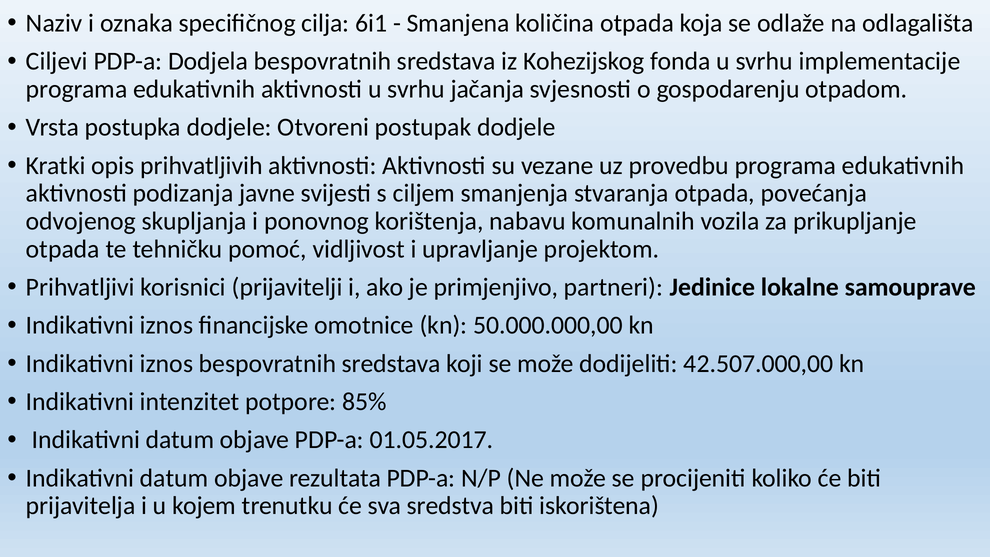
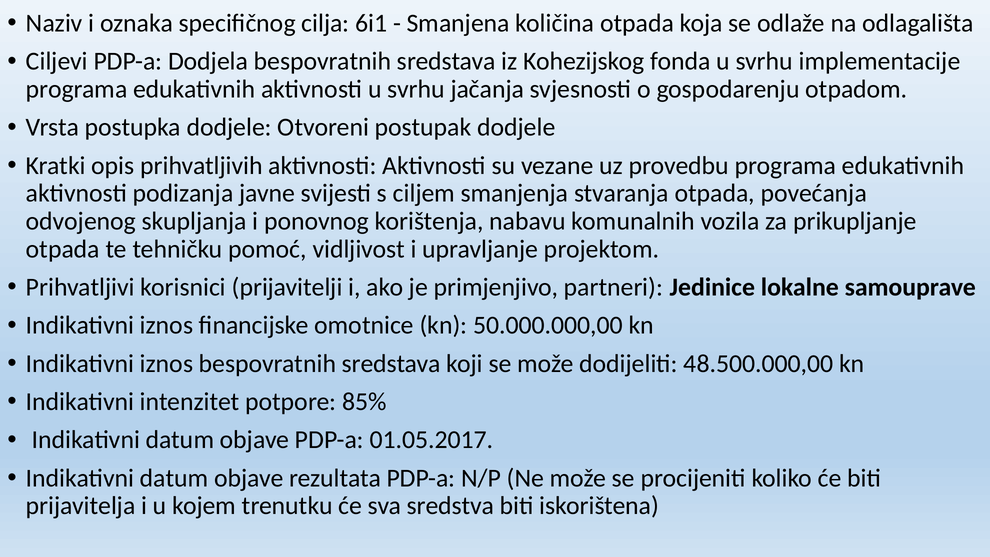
42.507.000,00: 42.507.000,00 -> 48.500.000,00 (758, 363)
